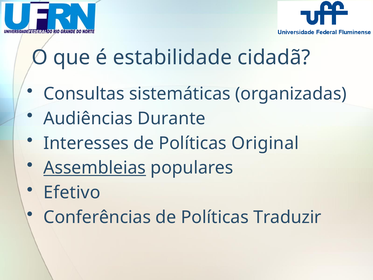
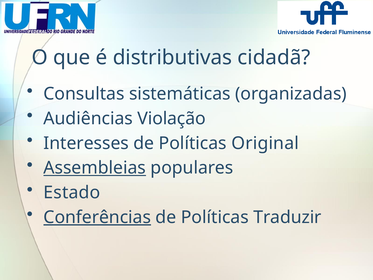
estabilidade: estabilidade -> distributivas (172, 58)
Durante: Durante -> Violação (172, 118)
Efetivo: Efetivo -> Estado (72, 192)
Conferências underline: none -> present (97, 217)
